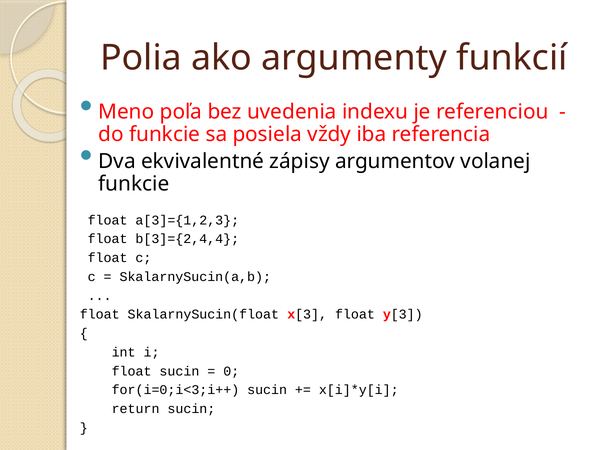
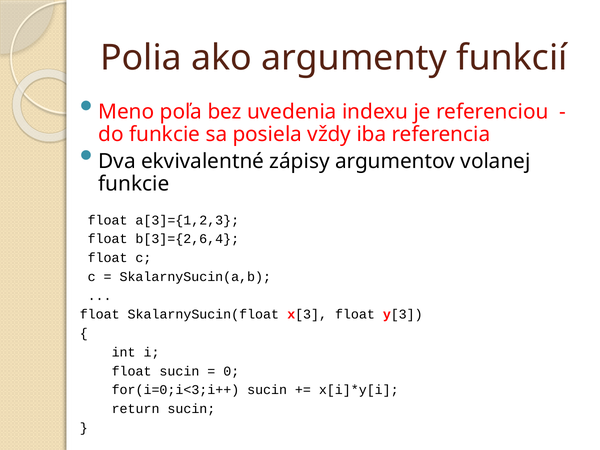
b[3]={2,4,4: b[3]={2,4,4 -> b[3]={2,6,4 (187, 239)
